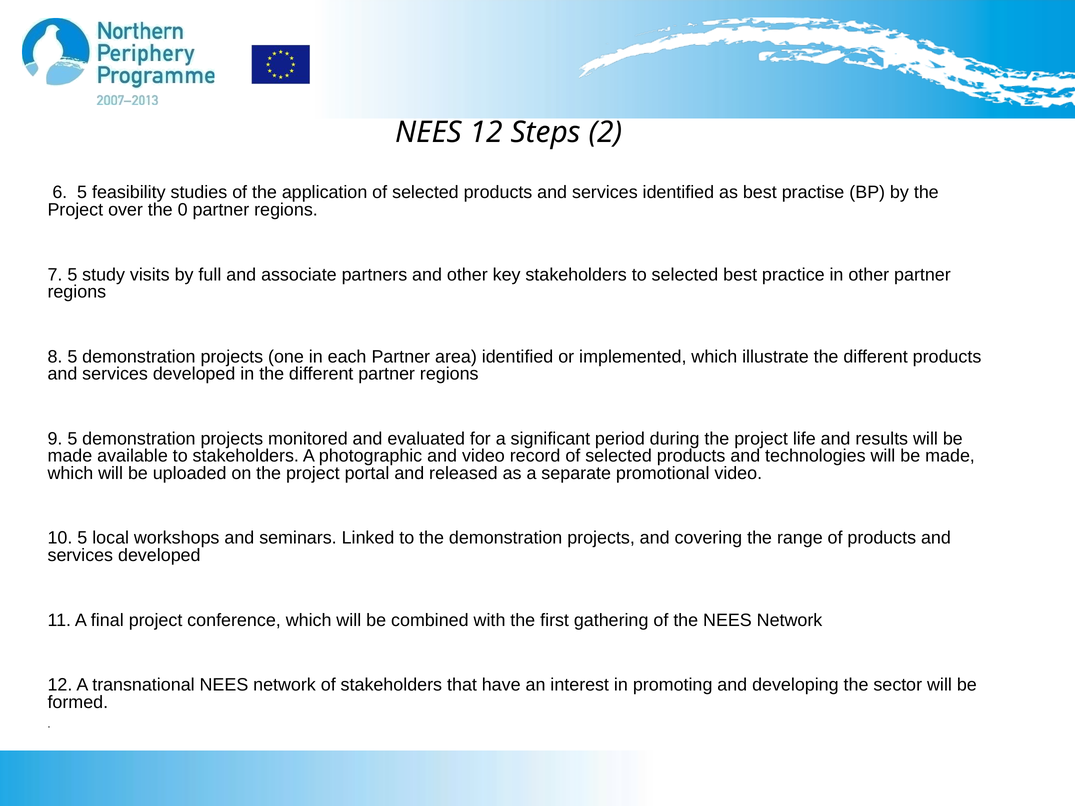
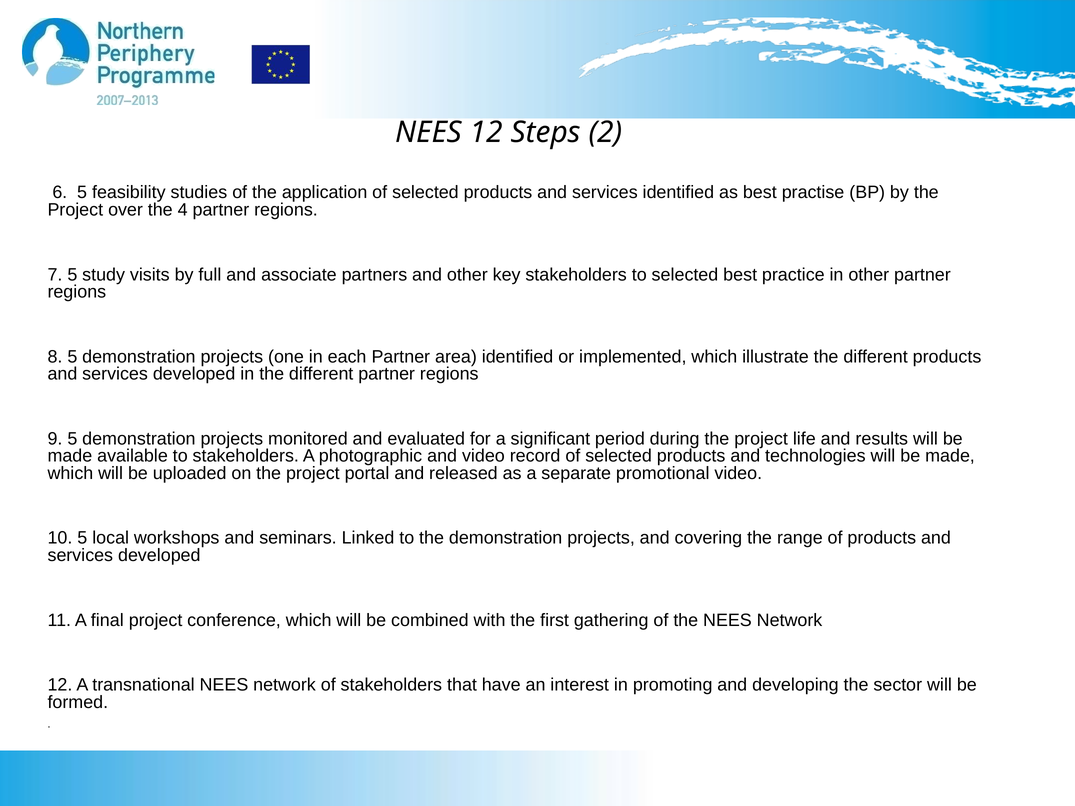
0: 0 -> 4 (183, 210)
